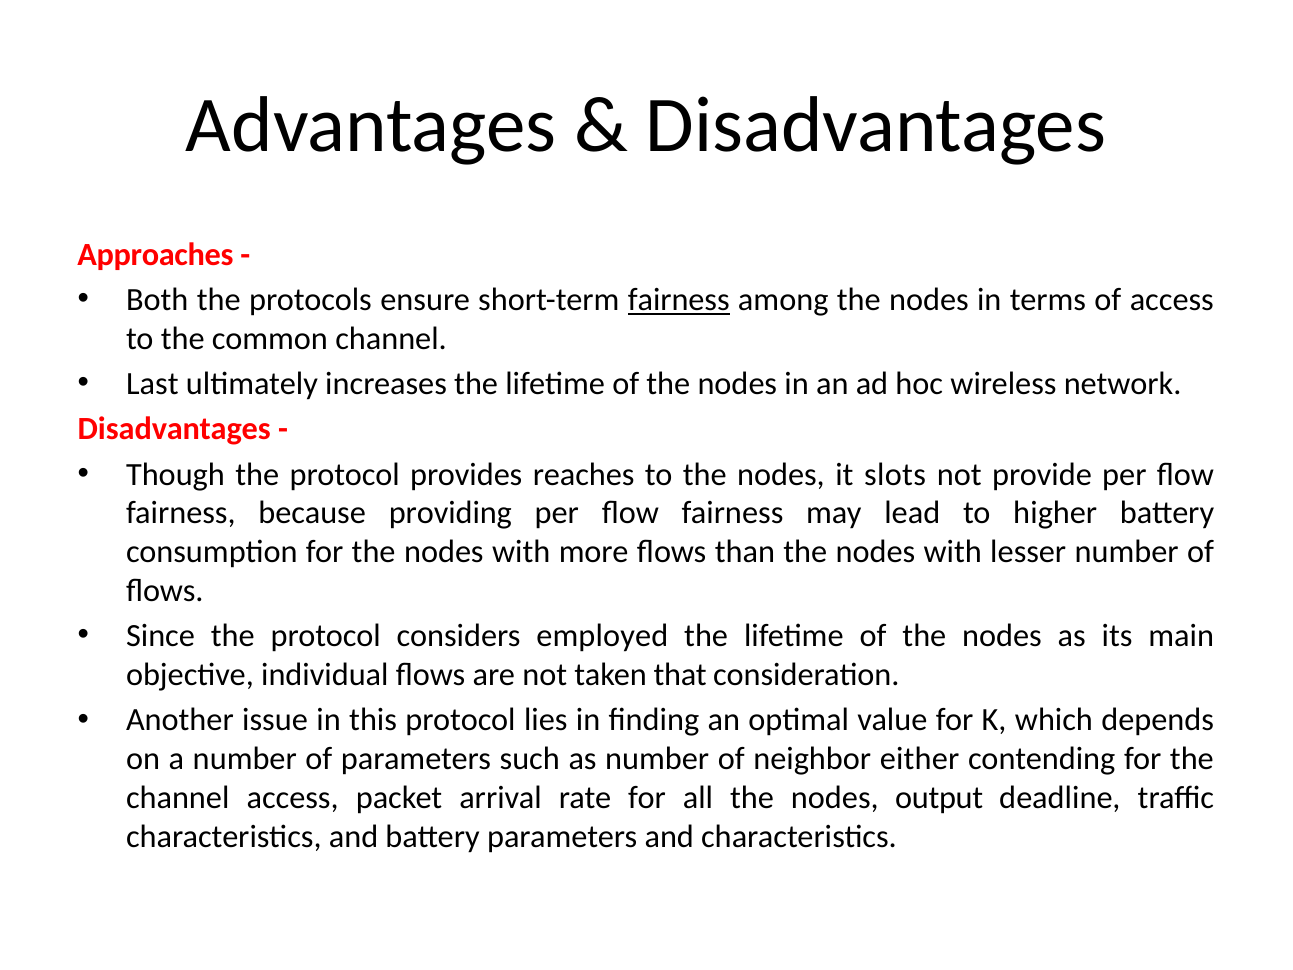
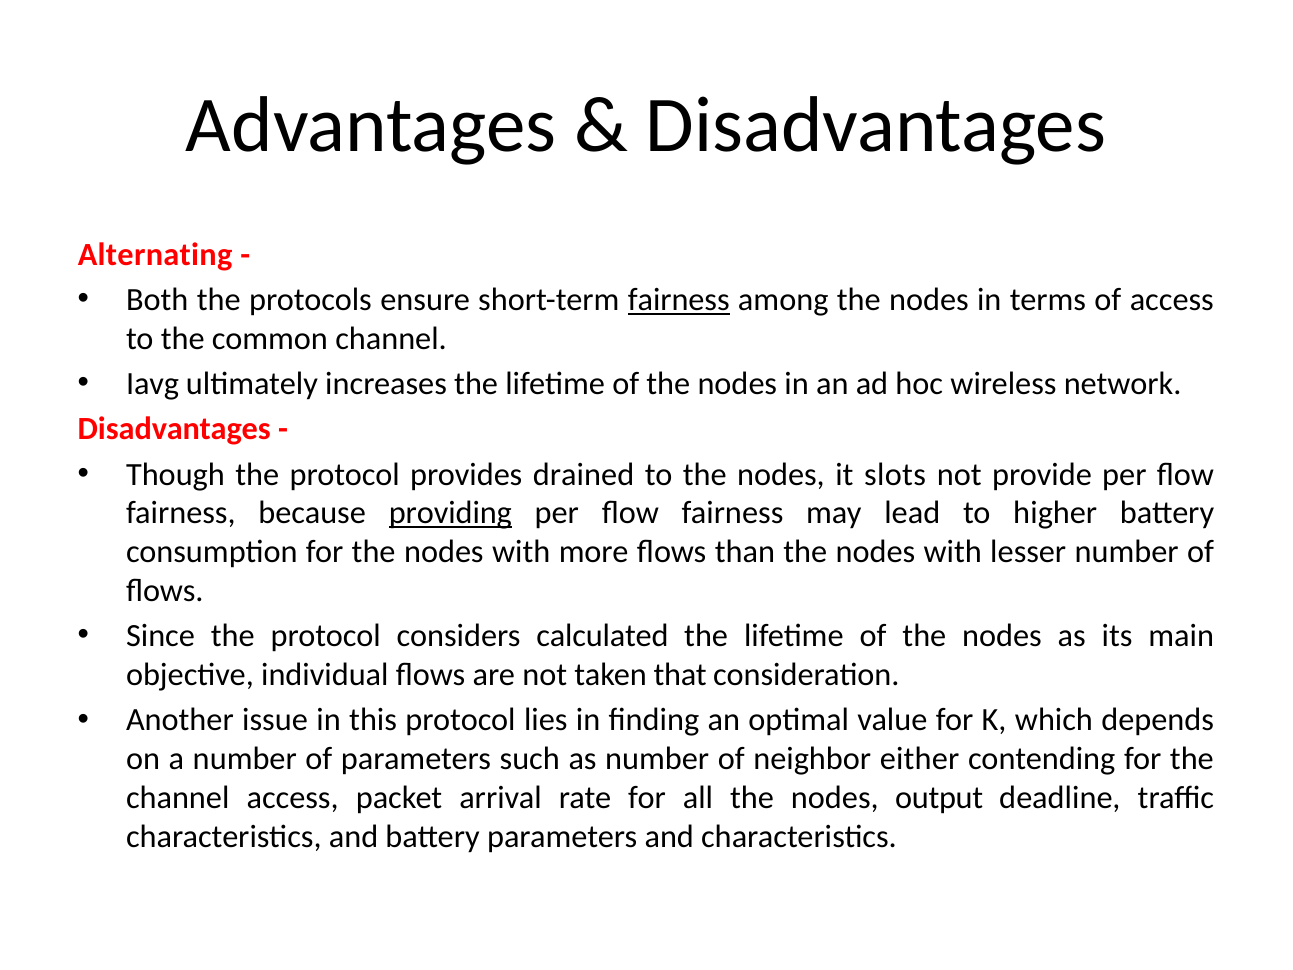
Approaches: Approaches -> Alternating (155, 254)
Last: Last -> Iavg (153, 384)
reaches: reaches -> drained (584, 474)
providing underline: none -> present (450, 513)
employed: employed -> calculated (602, 636)
